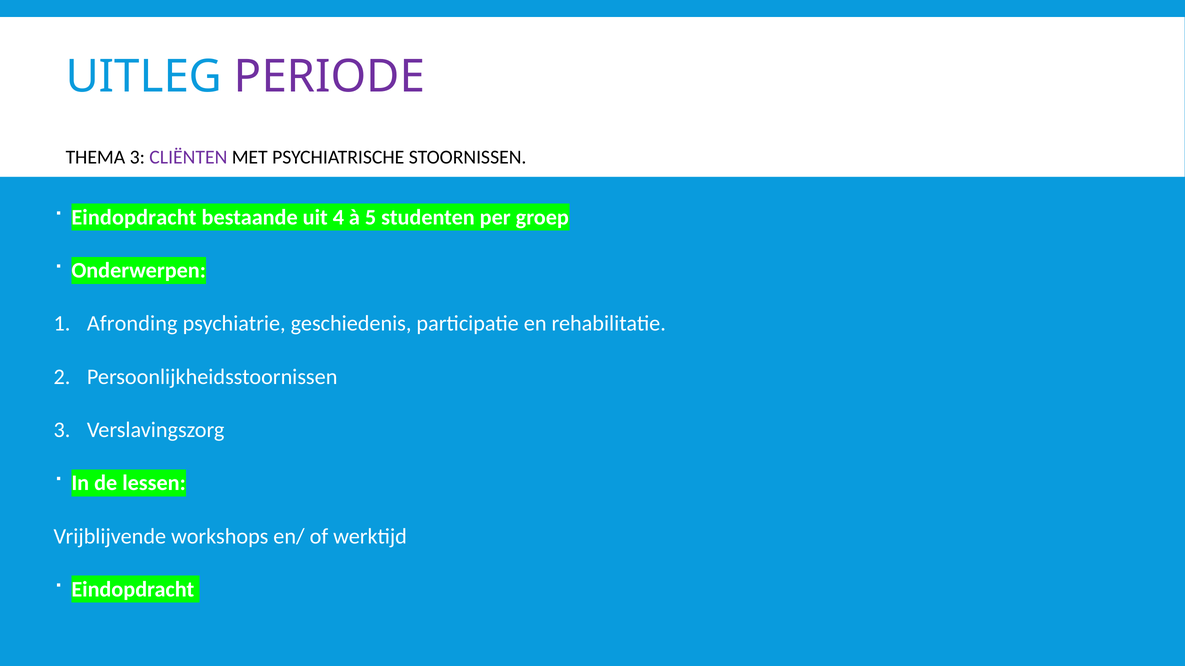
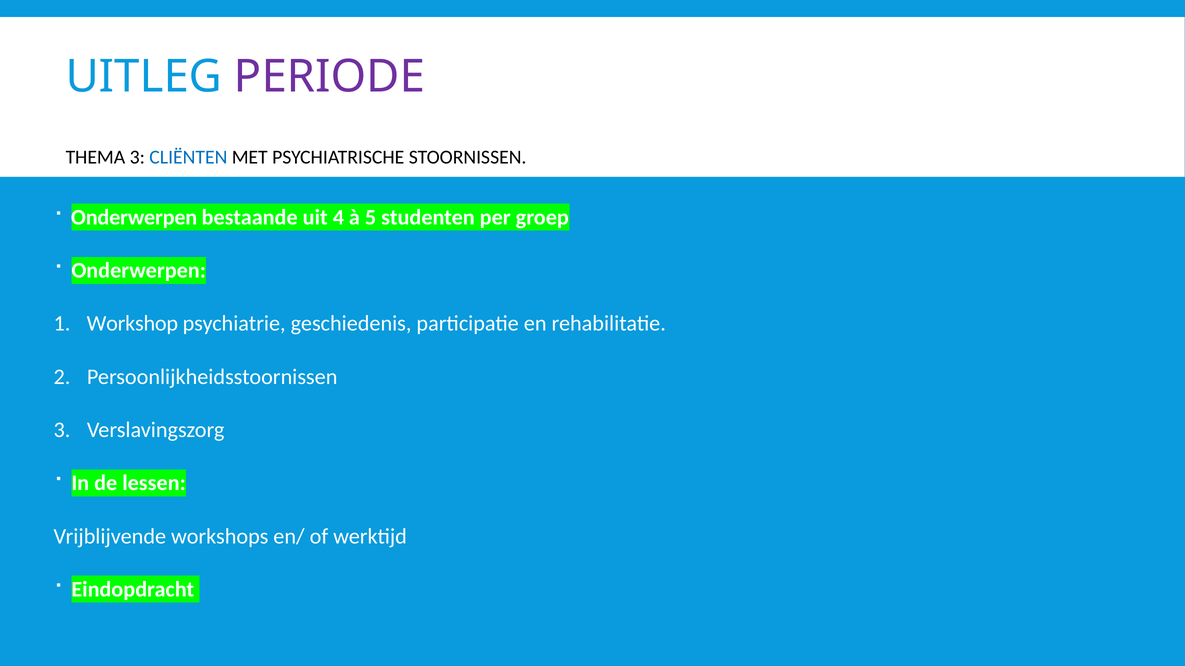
CLIËNTEN colour: purple -> blue (188, 157)
Eindopdracht: Eindopdracht -> Onderwerpen (134, 218)
Afronding: Afronding -> Workshop (132, 324)
